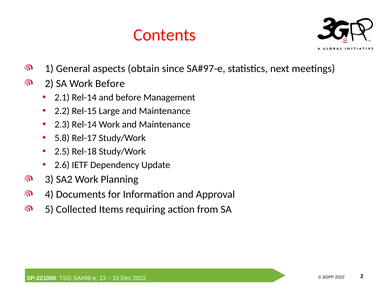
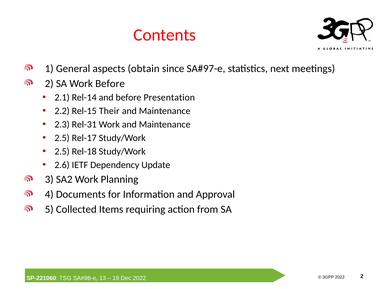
Management: Management -> Presentation (169, 98)
Large: Large -> Their (109, 111)
2.3 Rel-14: Rel-14 -> Rel-31 (84, 125)
5.8: 5.8 -> 2.5 (62, 138)
